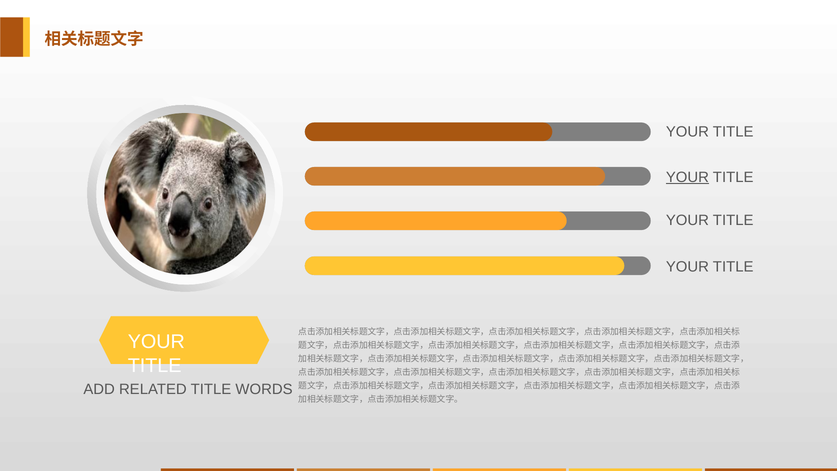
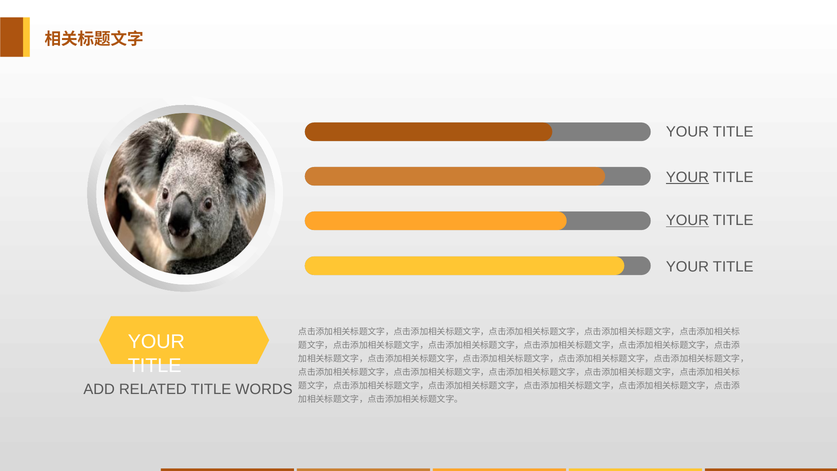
YOUR underline: none -> present (687, 220)
